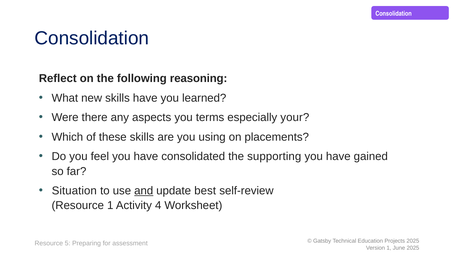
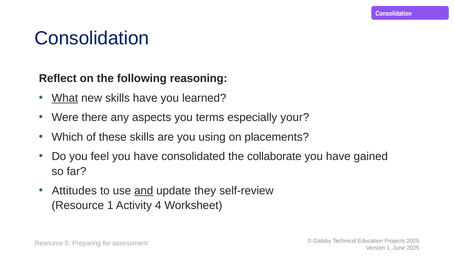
What underline: none -> present (65, 98)
supporting: supporting -> collaborate (274, 156)
Situation: Situation -> Attitudes (74, 190)
best: best -> they (205, 190)
